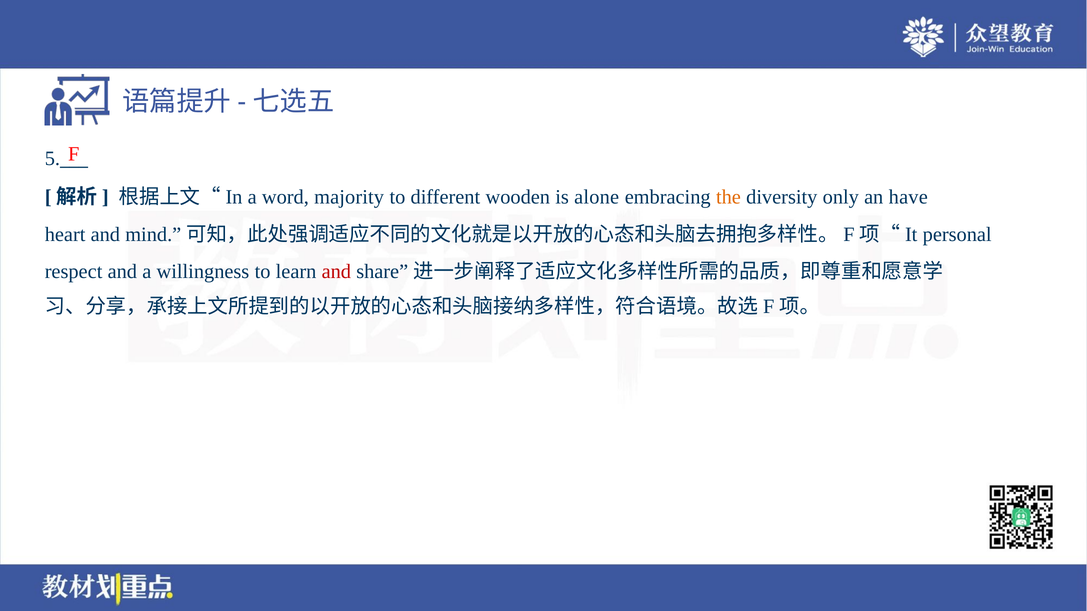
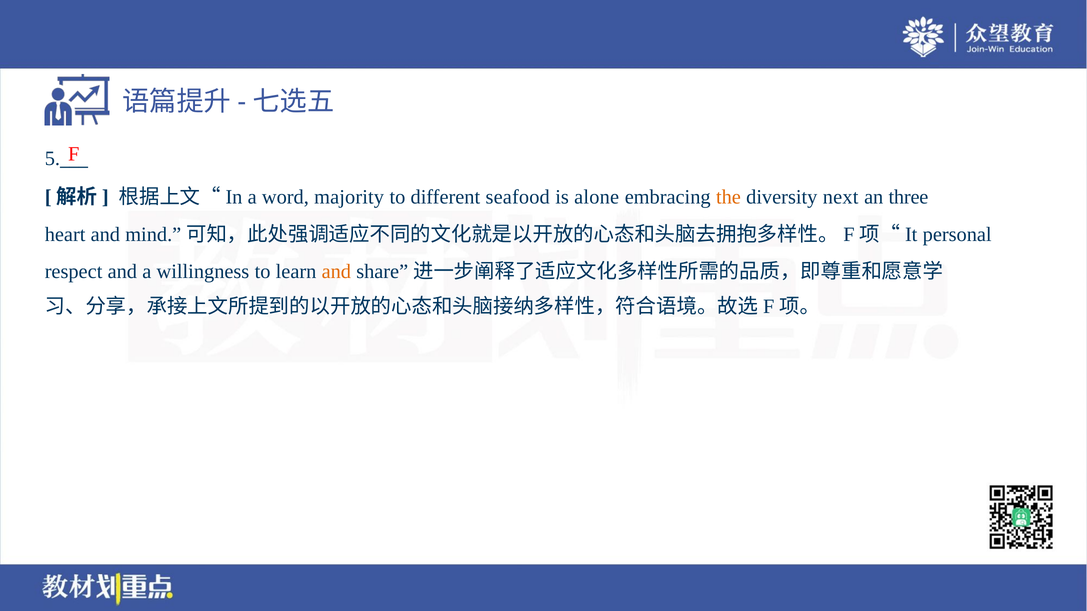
wooden: wooden -> seafood (518, 197)
only: only -> next (841, 197)
have: have -> three (908, 197)
and colour: red -> orange (336, 272)
